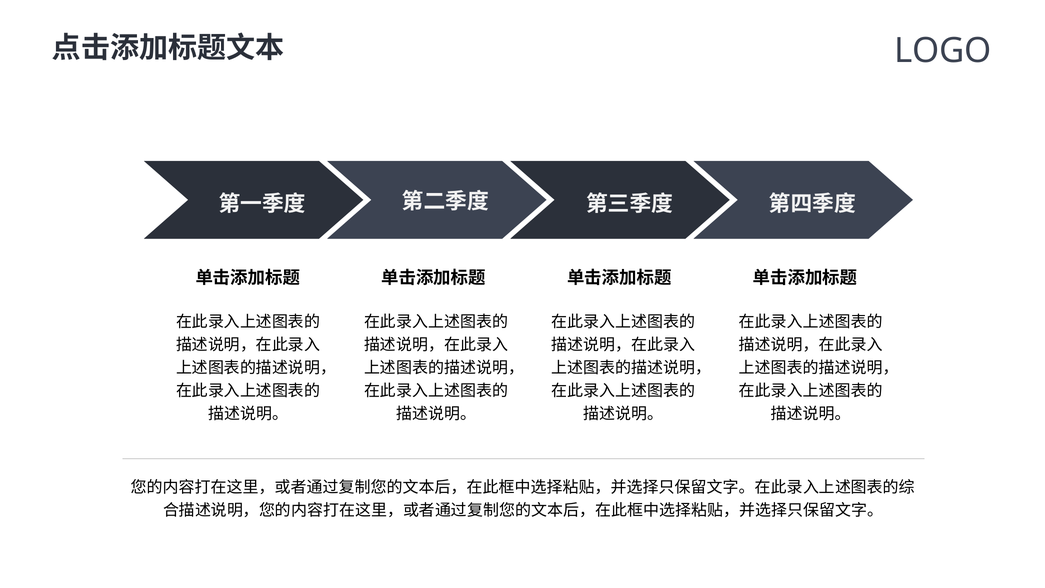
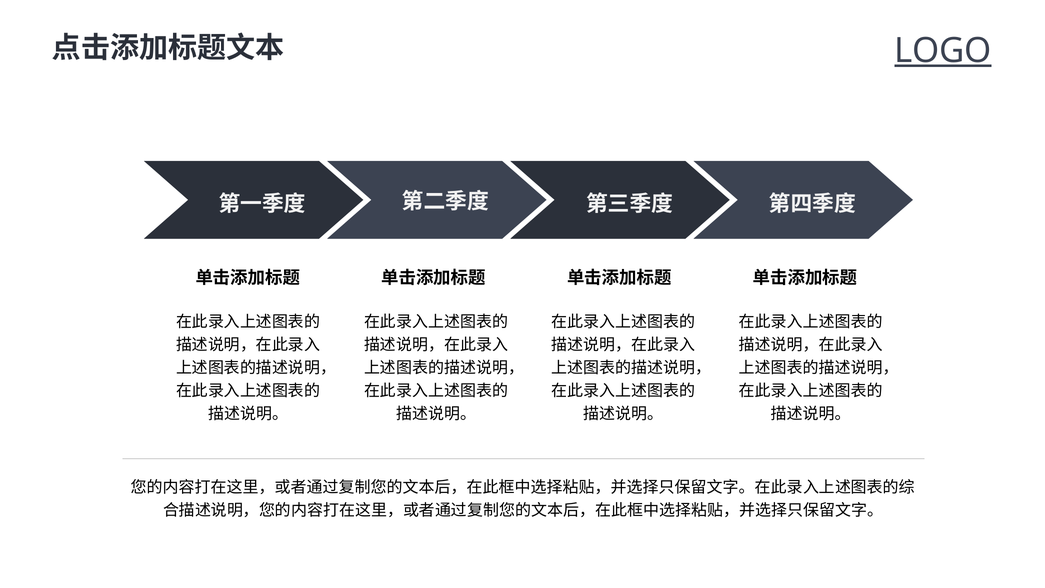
LOGO underline: none -> present (943, 51)
